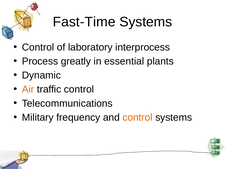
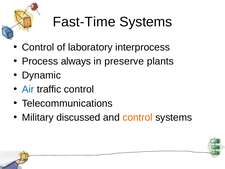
greatly: greatly -> always (76, 61)
essential: essential -> preserve (124, 61)
Air colour: orange -> blue (28, 89)
frequency: frequency -> discussed (78, 117)
